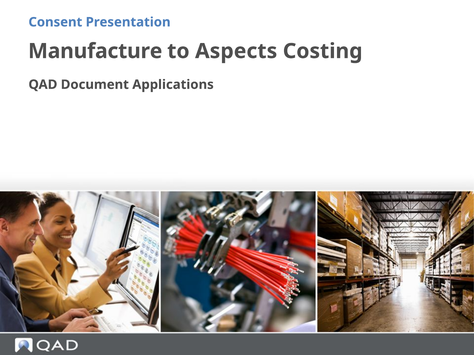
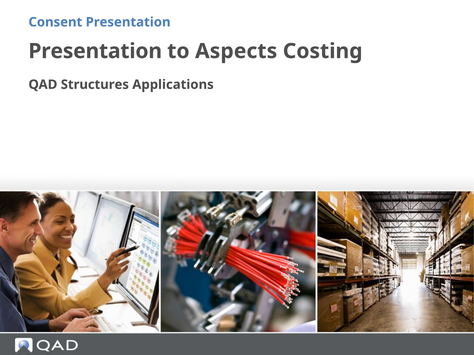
Manufacture: Manufacture -> Presentation (95, 51)
Document: Document -> Structures (95, 85)
